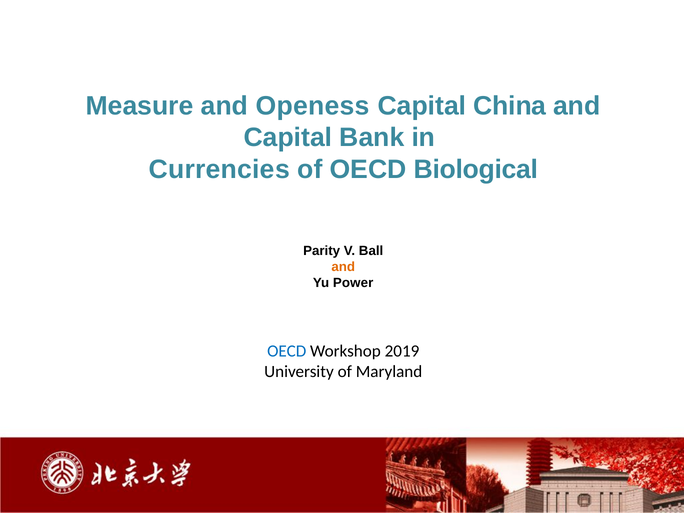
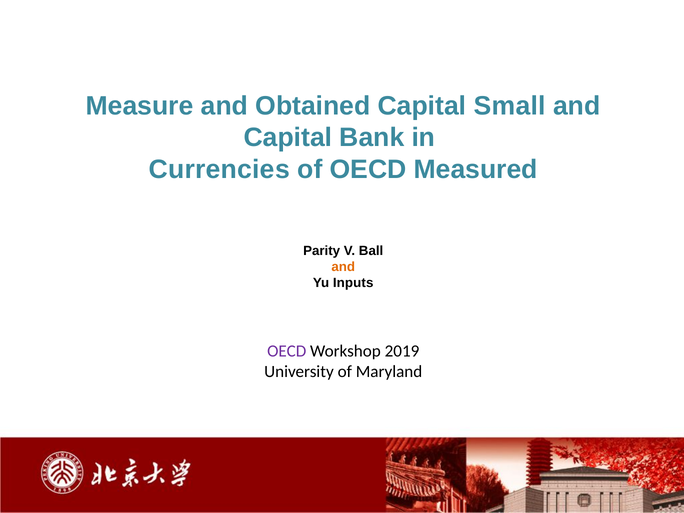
Openess: Openess -> Obtained (313, 106)
China: China -> Small (510, 106)
Biological: Biological -> Measured (476, 170)
Power: Power -> Inputs (353, 283)
OECD colour: blue -> purple (287, 351)
